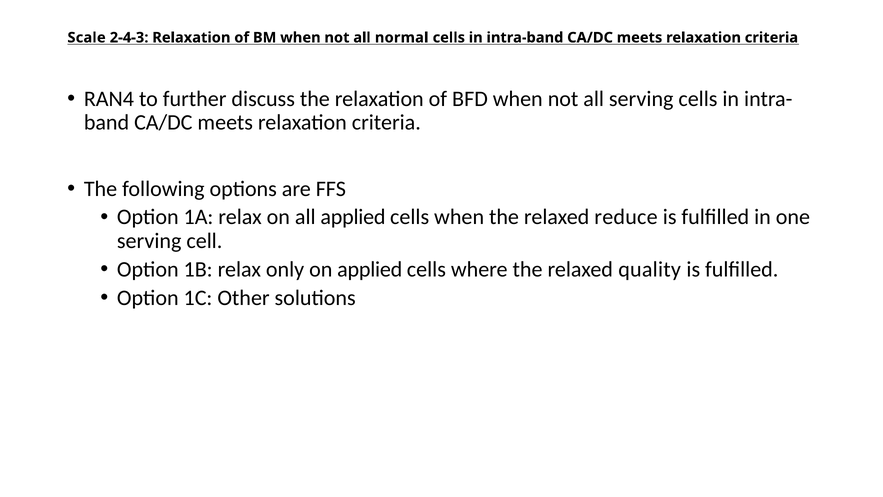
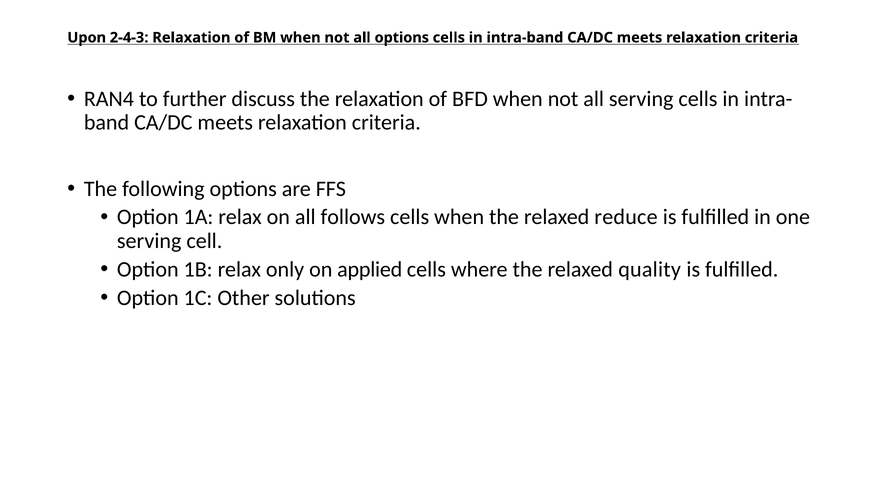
Scale: Scale -> Upon (87, 38)
all normal: normal -> options (402, 38)
all applied: applied -> follows (353, 217)
